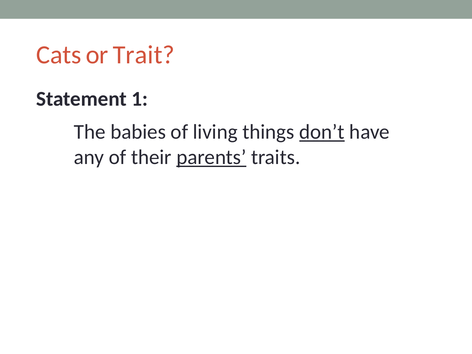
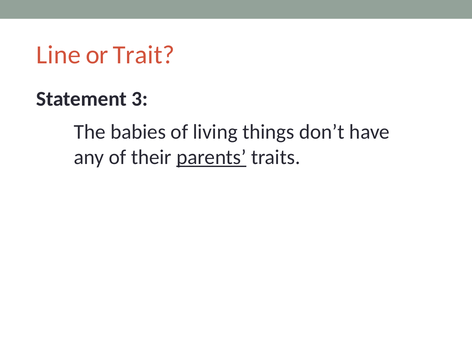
Cats: Cats -> Line (59, 55)
1: 1 -> 3 (140, 99)
don’t underline: present -> none (322, 132)
